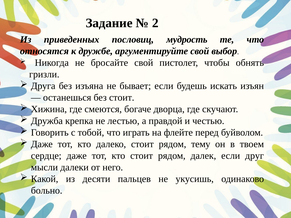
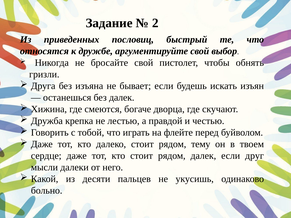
мудрость: мудрость -> быстрый (187, 39)
без стоит: стоит -> далек (122, 98)
